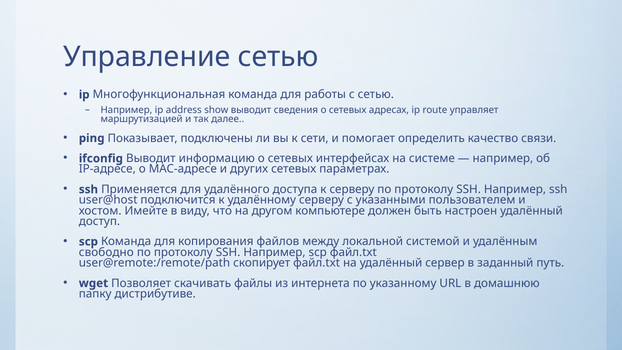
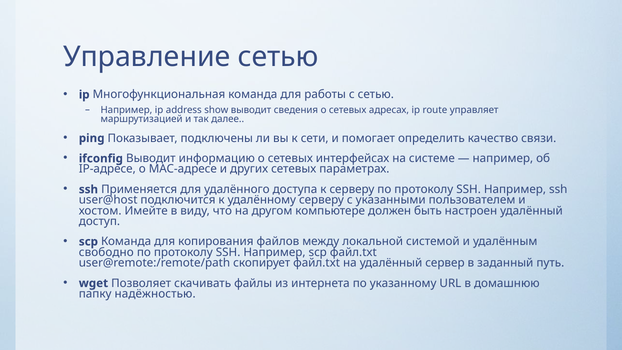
дистрибутиве: дистрибутиве -> надёжностью (155, 294)
